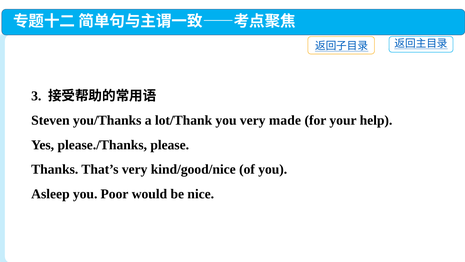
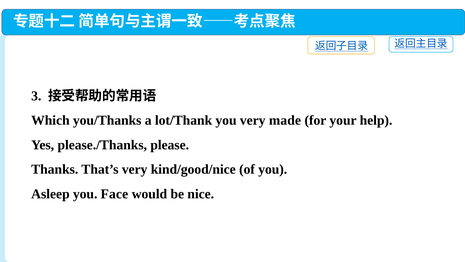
Steven: Steven -> Which (50, 120)
Poor: Poor -> Face (114, 194)
